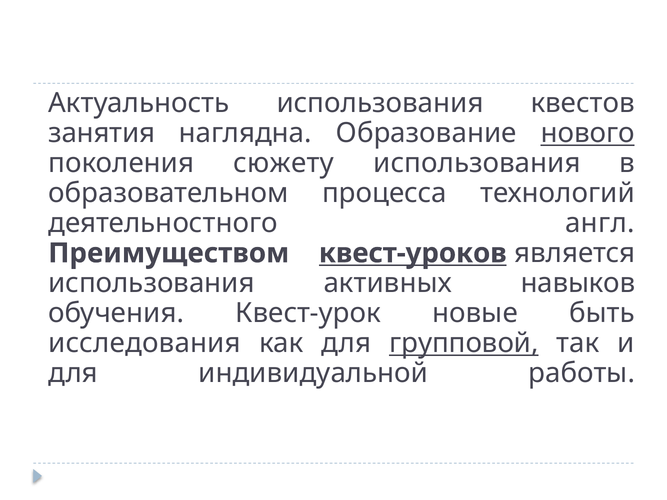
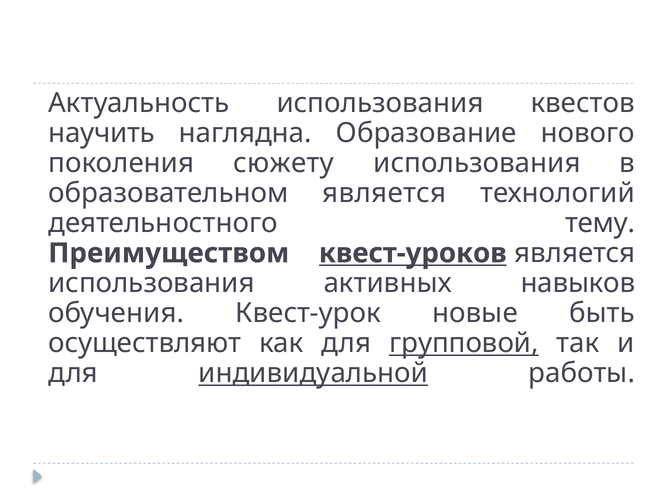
занятия: занятия -> научить (102, 133)
нового underline: present -> none (588, 133)
образовательном процесса: процесса -> является (384, 193)
англ: англ -> тему (600, 223)
исследования: исследования -> осуществляют (145, 343)
индивидуальной underline: none -> present (313, 373)
